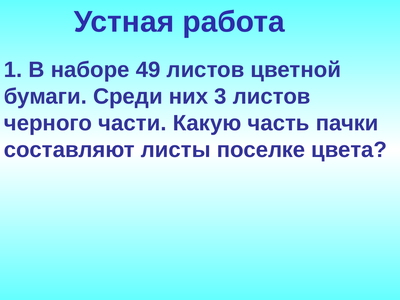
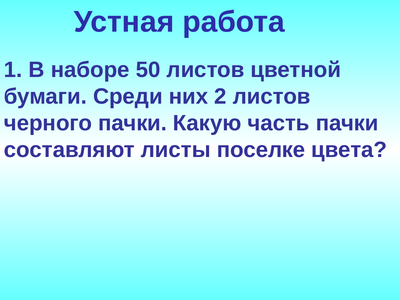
49: 49 -> 50 (148, 70)
3: 3 -> 2 (220, 97)
черного части: части -> пачки (133, 123)
